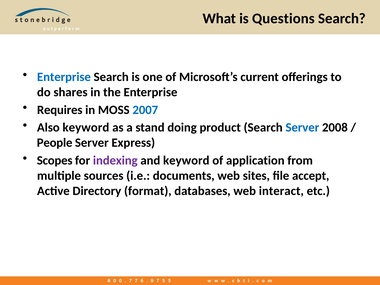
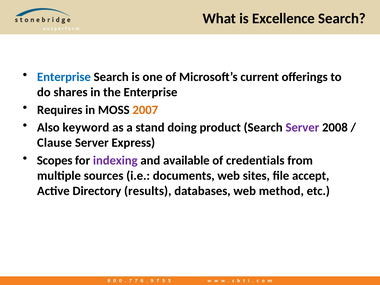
Questions: Questions -> Excellence (284, 18)
2007 colour: blue -> orange (145, 110)
Server colour: blue -> purple (302, 128)
People: People -> Clause (54, 143)
and keyword: keyword -> available (186, 160)
application: application -> credentials (255, 160)
format: format -> results (148, 191)
interact: interact -> method (281, 191)
